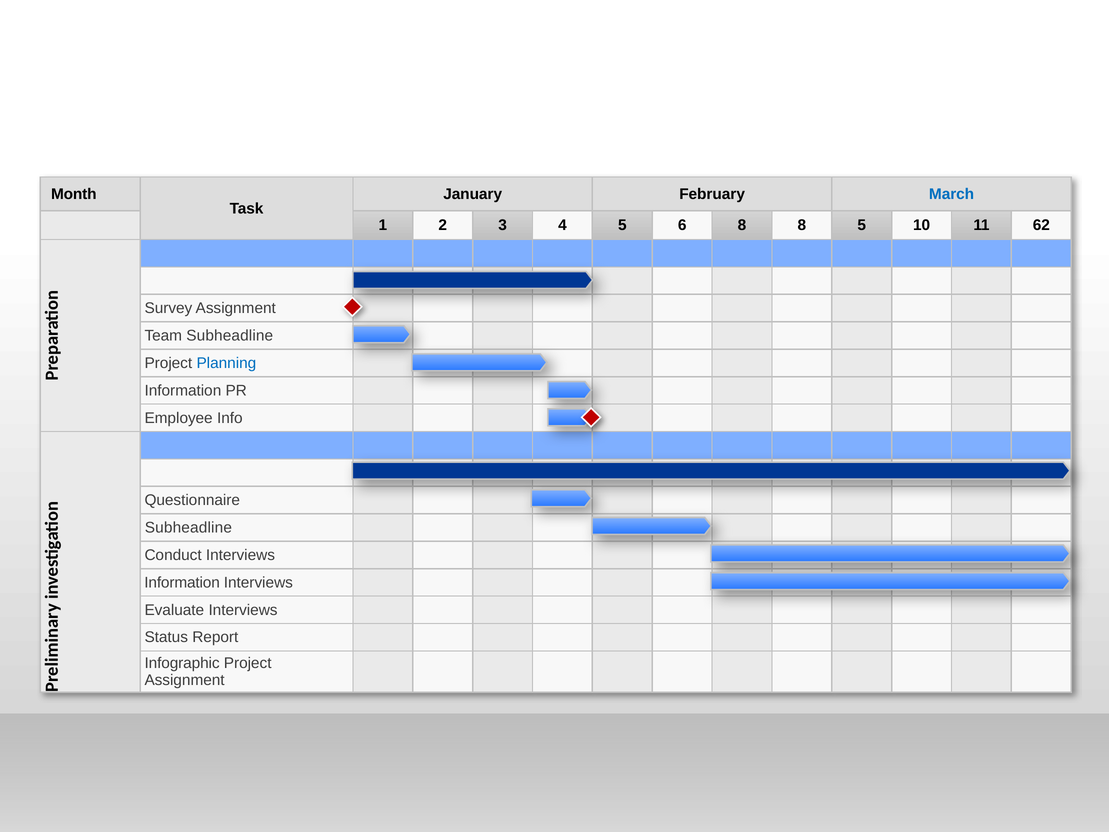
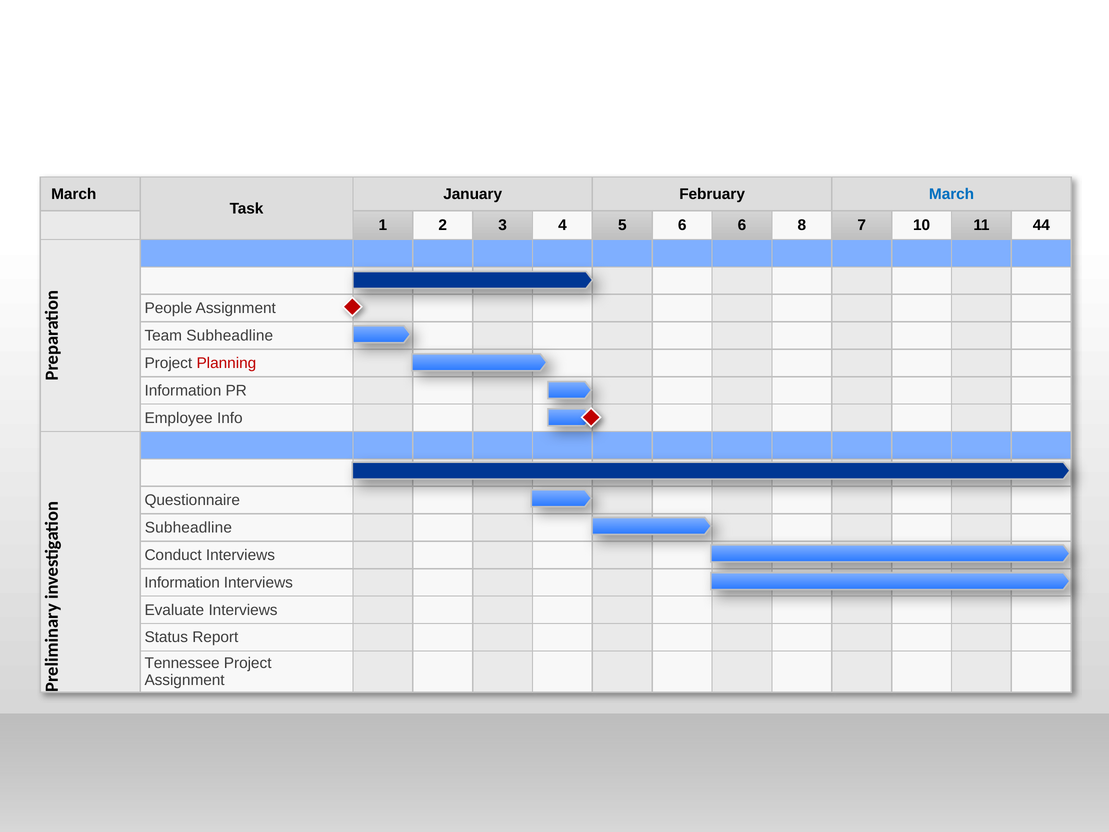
Month: Month -> March (74, 194)
6 8: 8 -> 6 (742, 225)
8 5: 5 -> 7 (862, 225)
62: 62 -> 44 (1041, 225)
Survey: Survey -> People (168, 308)
Planning colour: blue -> red (226, 363)
Infographic: Infographic -> Tennessee (182, 663)
